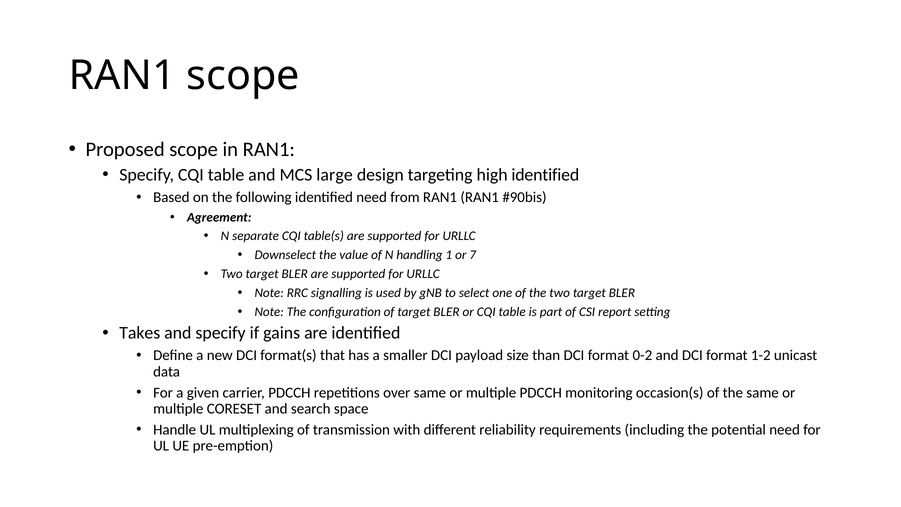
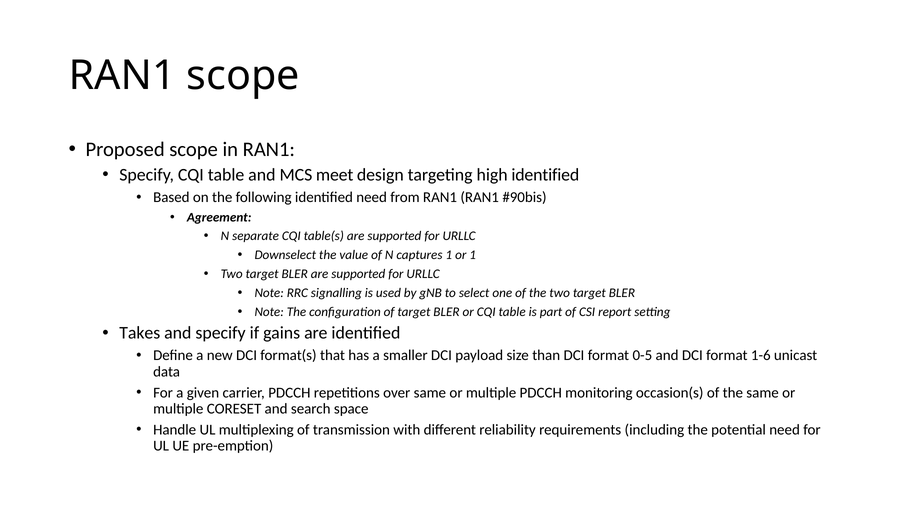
large: large -> meet (335, 175)
handling: handling -> captures (419, 255)
or 7: 7 -> 1 (473, 255)
0-2: 0-2 -> 0-5 (642, 355)
1-2: 1-2 -> 1-6 (761, 355)
